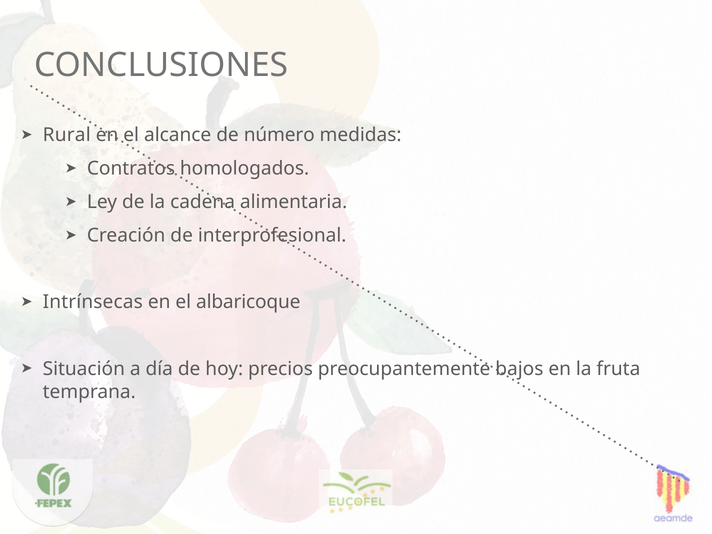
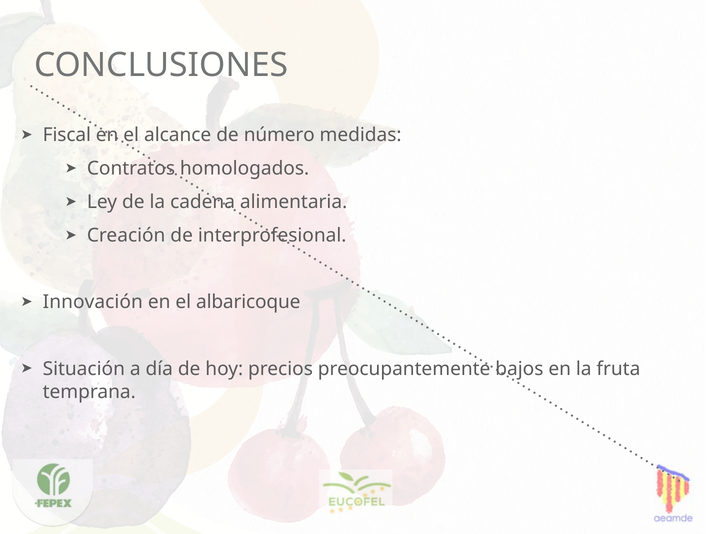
Rural: Rural -> Fiscal (67, 135)
Intrínsecas: Intrínsecas -> Innovación (93, 302)
